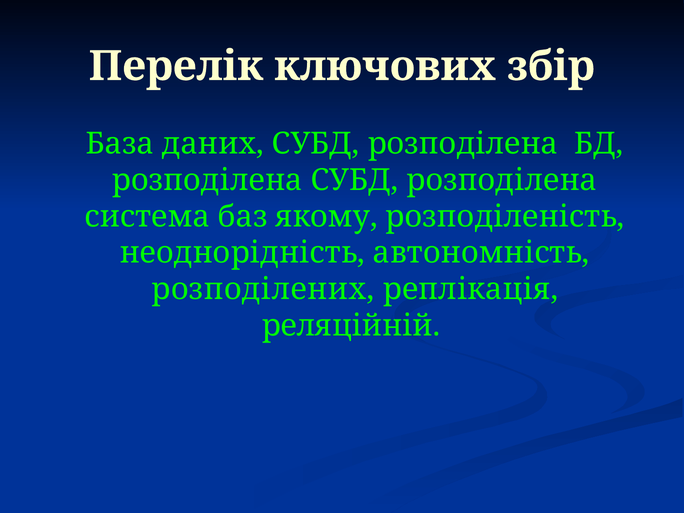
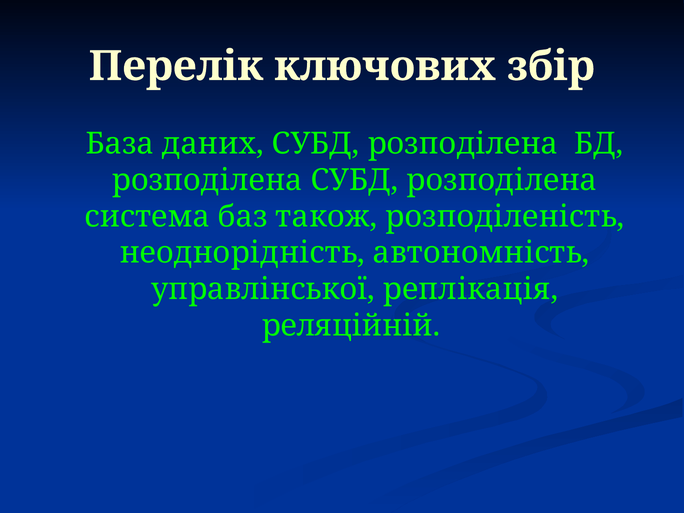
якому: якому -> також (326, 216)
розподілених: розподілених -> управлінської (263, 289)
